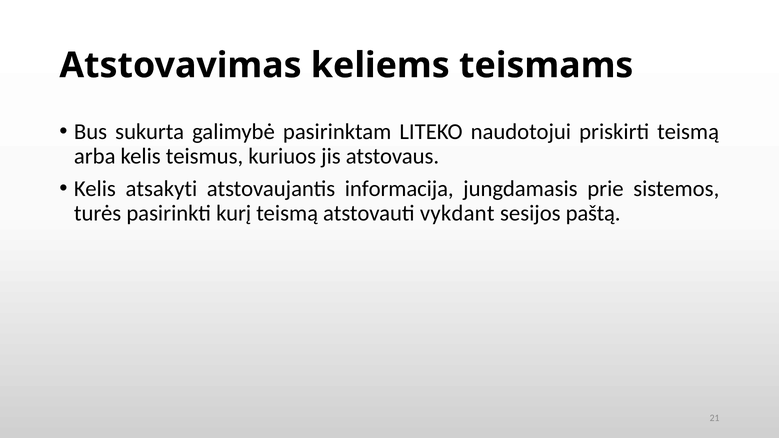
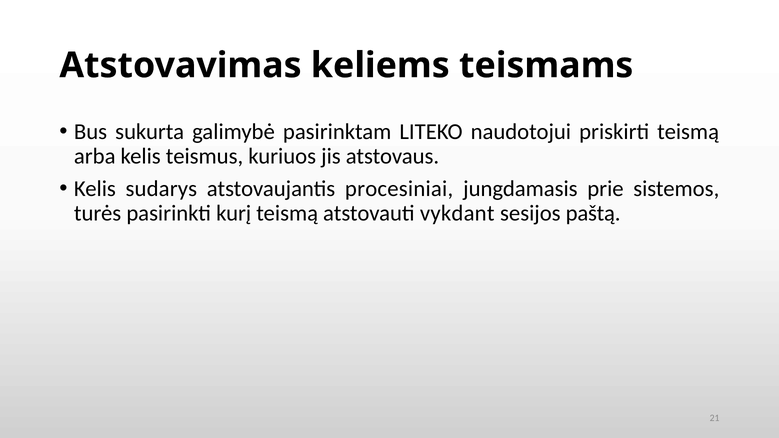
atsakyti: atsakyti -> sudarys (161, 189)
informacija: informacija -> procesiniai (399, 189)
